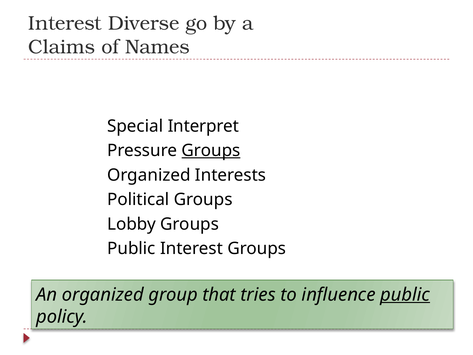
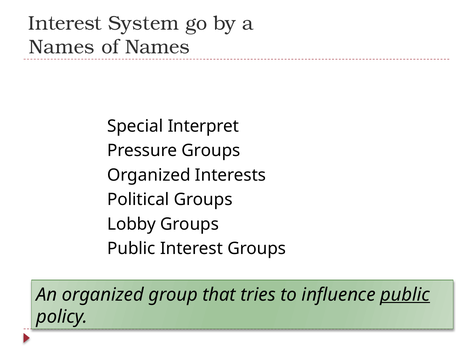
Diverse: Diverse -> System (144, 23)
Claims: Claims -> Names (62, 47)
Groups underline: present -> none (211, 150)
